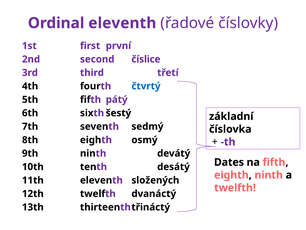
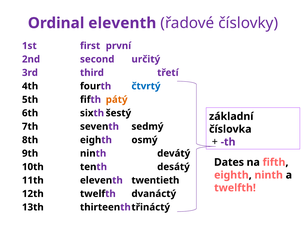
číslice: číslice -> určitý (146, 59)
pátý colour: purple -> orange (117, 99)
složených: složených -> twentieth (155, 180)
